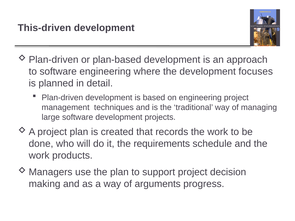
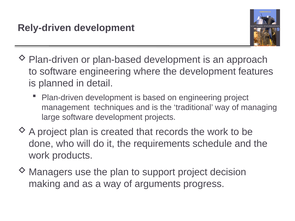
This-driven: This-driven -> Rely-driven (44, 28)
focuses: focuses -> features (256, 71)
